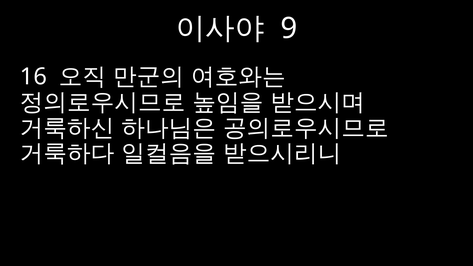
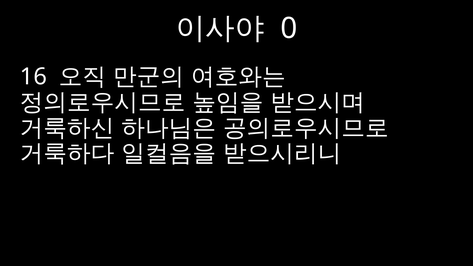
9: 9 -> 0 (289, 28)
